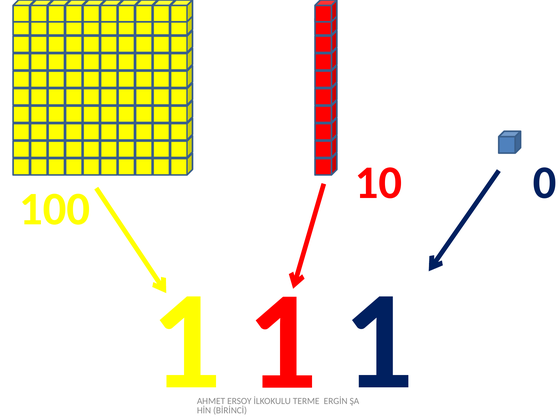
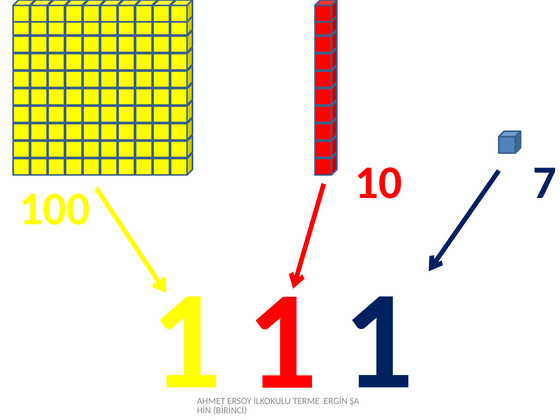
0: 0 -> 7 (545, 183)
